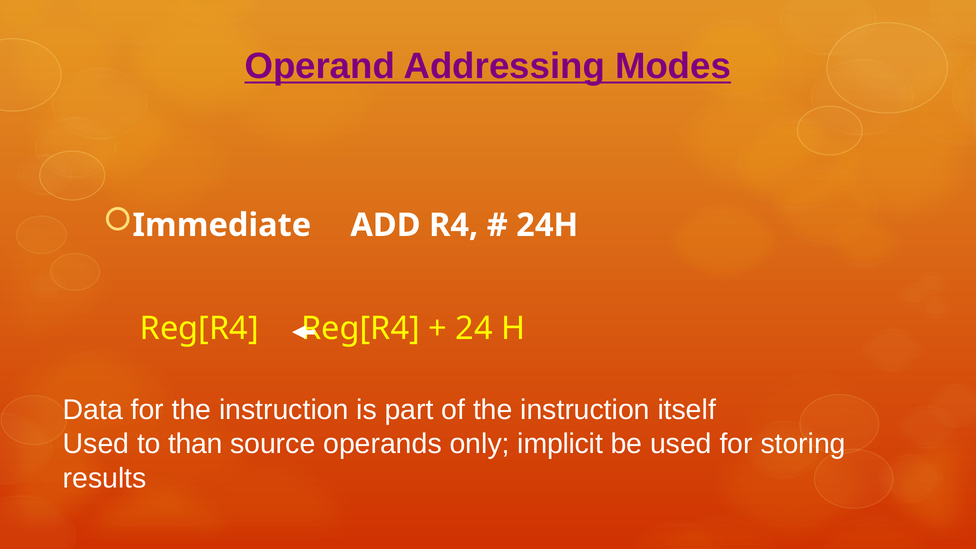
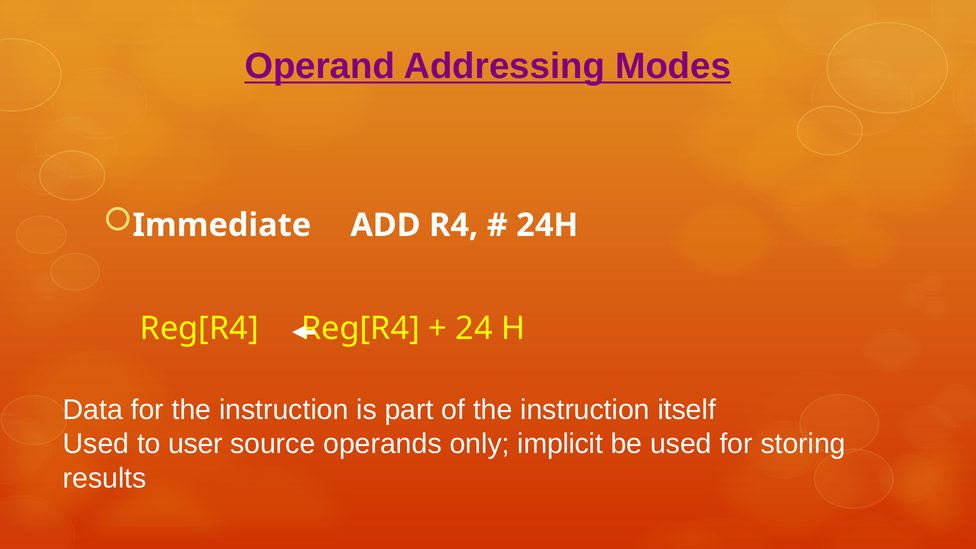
than: than -> user (196, 444)
